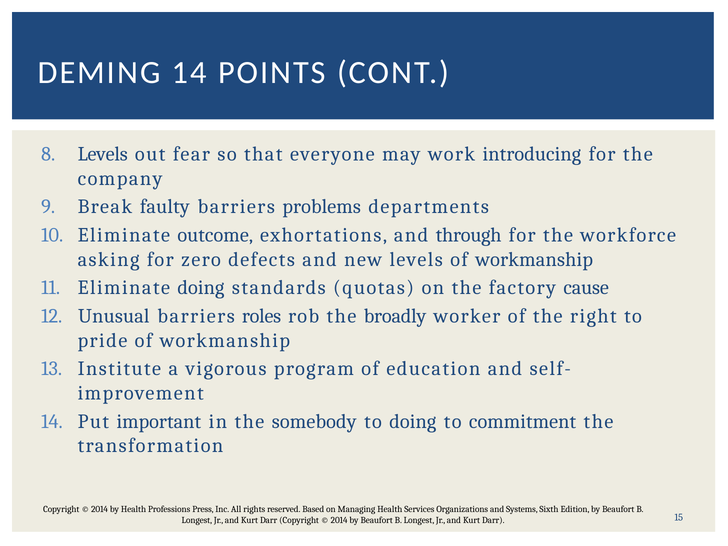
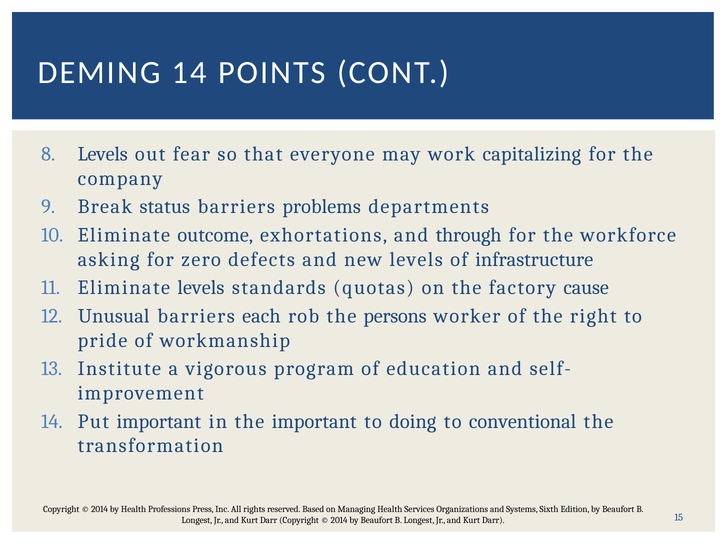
introducing: introducing -> capitalizing (532, 154)
faulty: faulty -> status (165, 207)
levels of workmanship: workmanship -> infrastructure (534, 259)
Eliminate doing: doing -> levels (201, 288)
roles: roles -> each (261, 316)
broadly: broadly -> persons (395, 316)
the somebody: somebody -> important (314, 421)
commitment: commitment -> conventional (523, 421)
